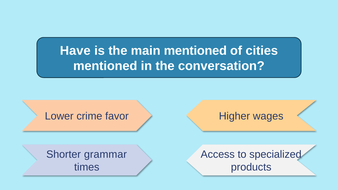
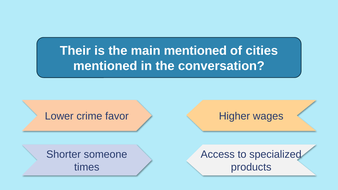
Have: Have -> Their (75, 51)
grammar: grammar -> someone (106, 154)
